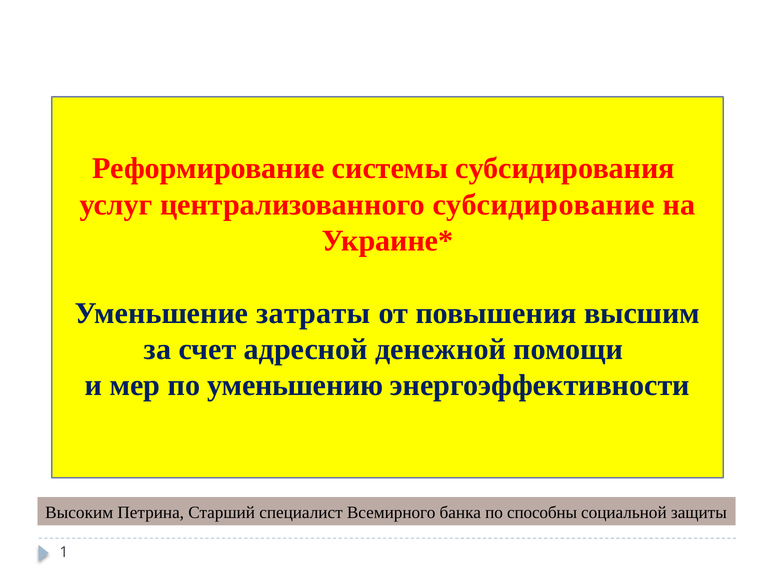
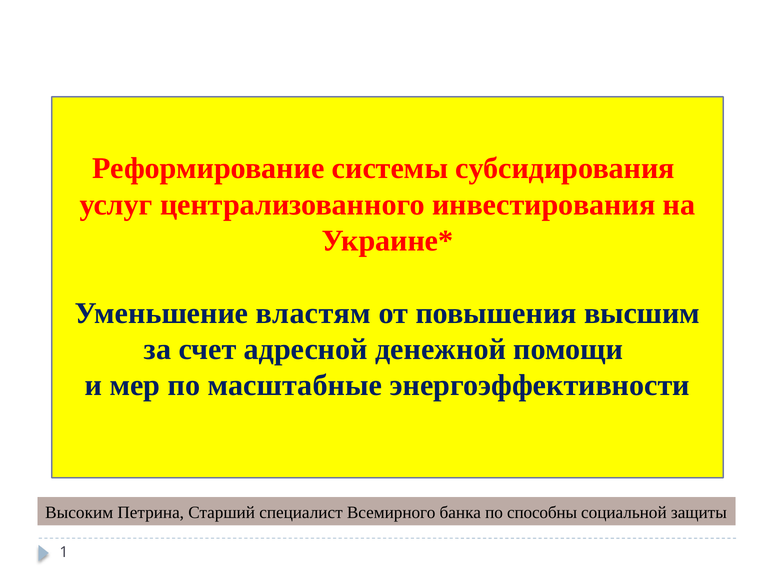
субсидирование: субсидирование -> инвестирования (544, 205)
затраты: затраты -> властям (313, 313)
уменьшению: уменьшению -> масштабные (295, 386)
